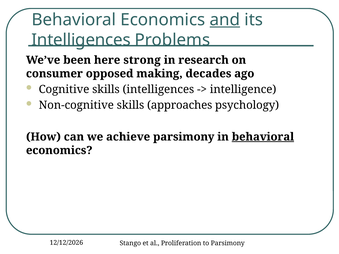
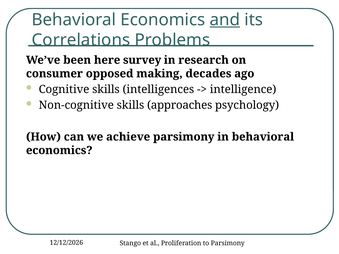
Intelligences: Intelligences -> Correlations (81, 40)
strong: strong -> survey (142, 60)
behavioral underline: present -> none (263, 137)
